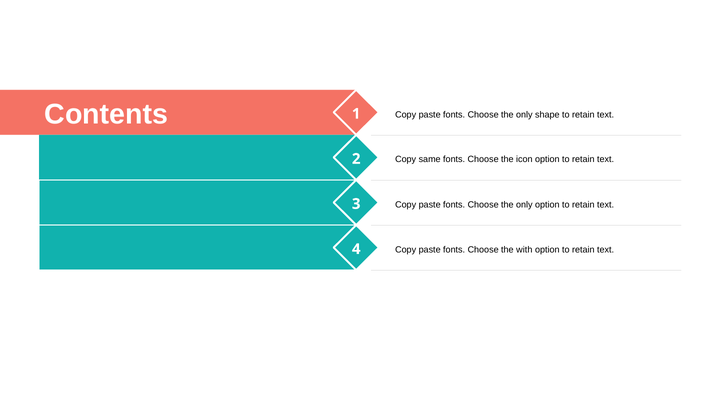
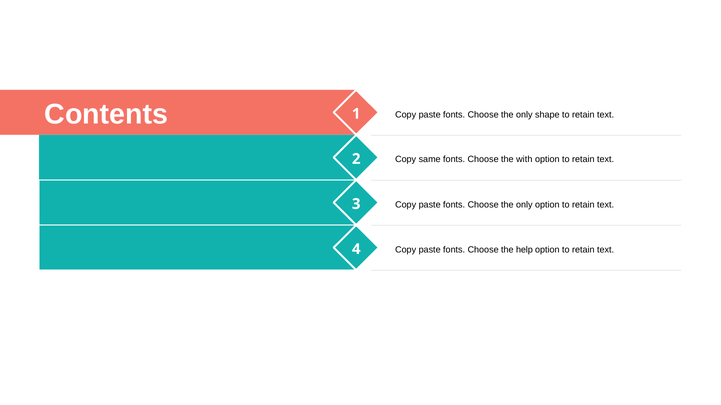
icon: icon -> with (524, 159)
with: with -> help (524, 250)
